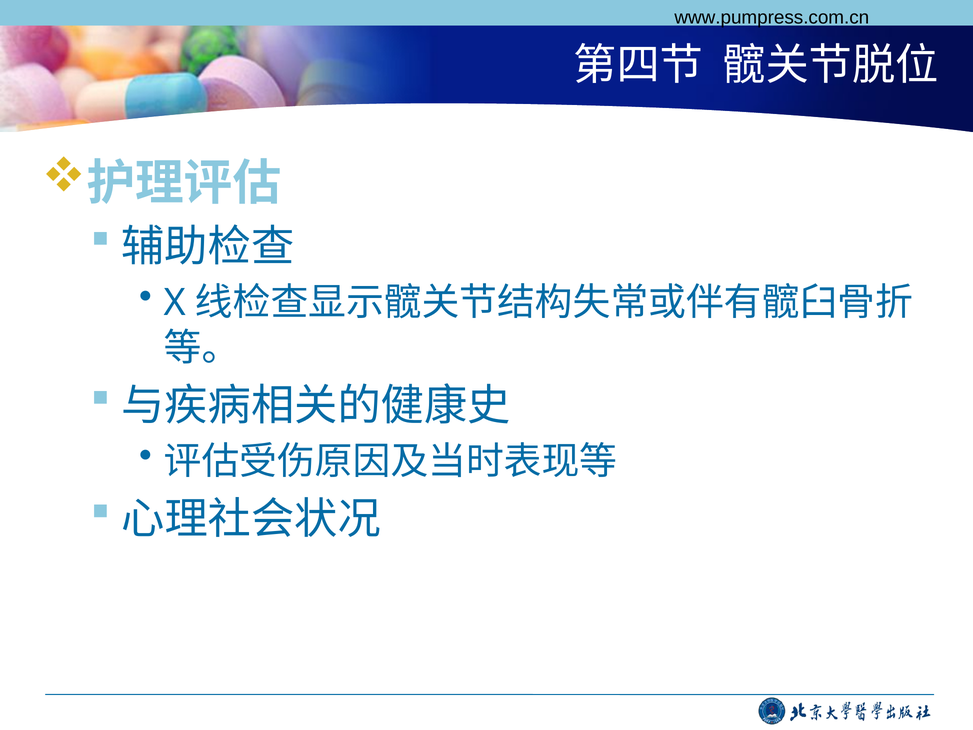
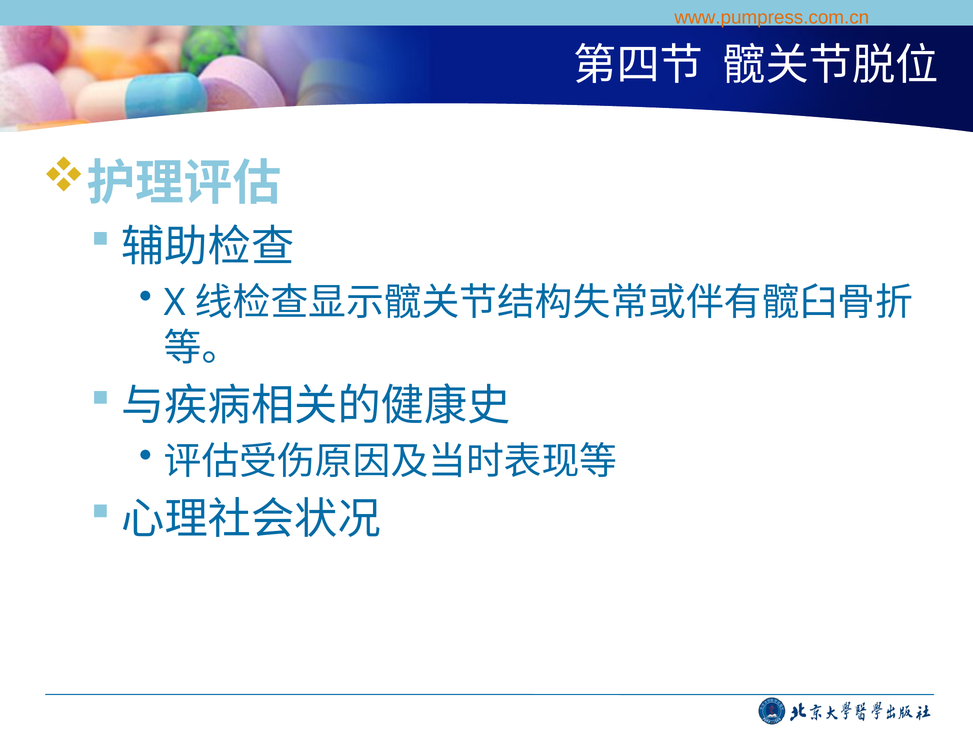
www.pumpress.com.cn colour: black -> orange (772, 17)
